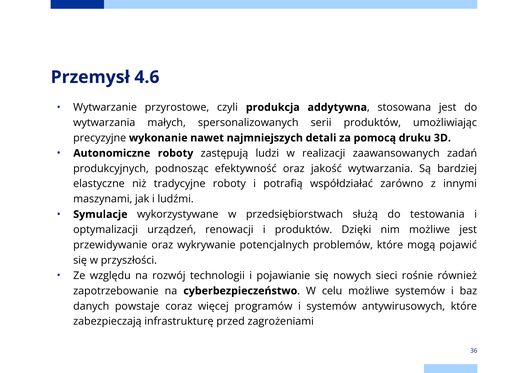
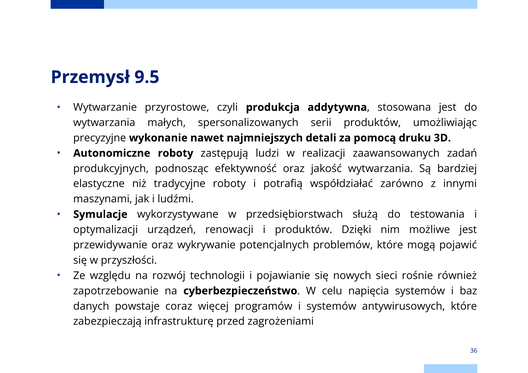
4.6: 4.6 -> 9.5 (147, 77)
celu możliwe: możliwe -> napięcia (369, 291)
